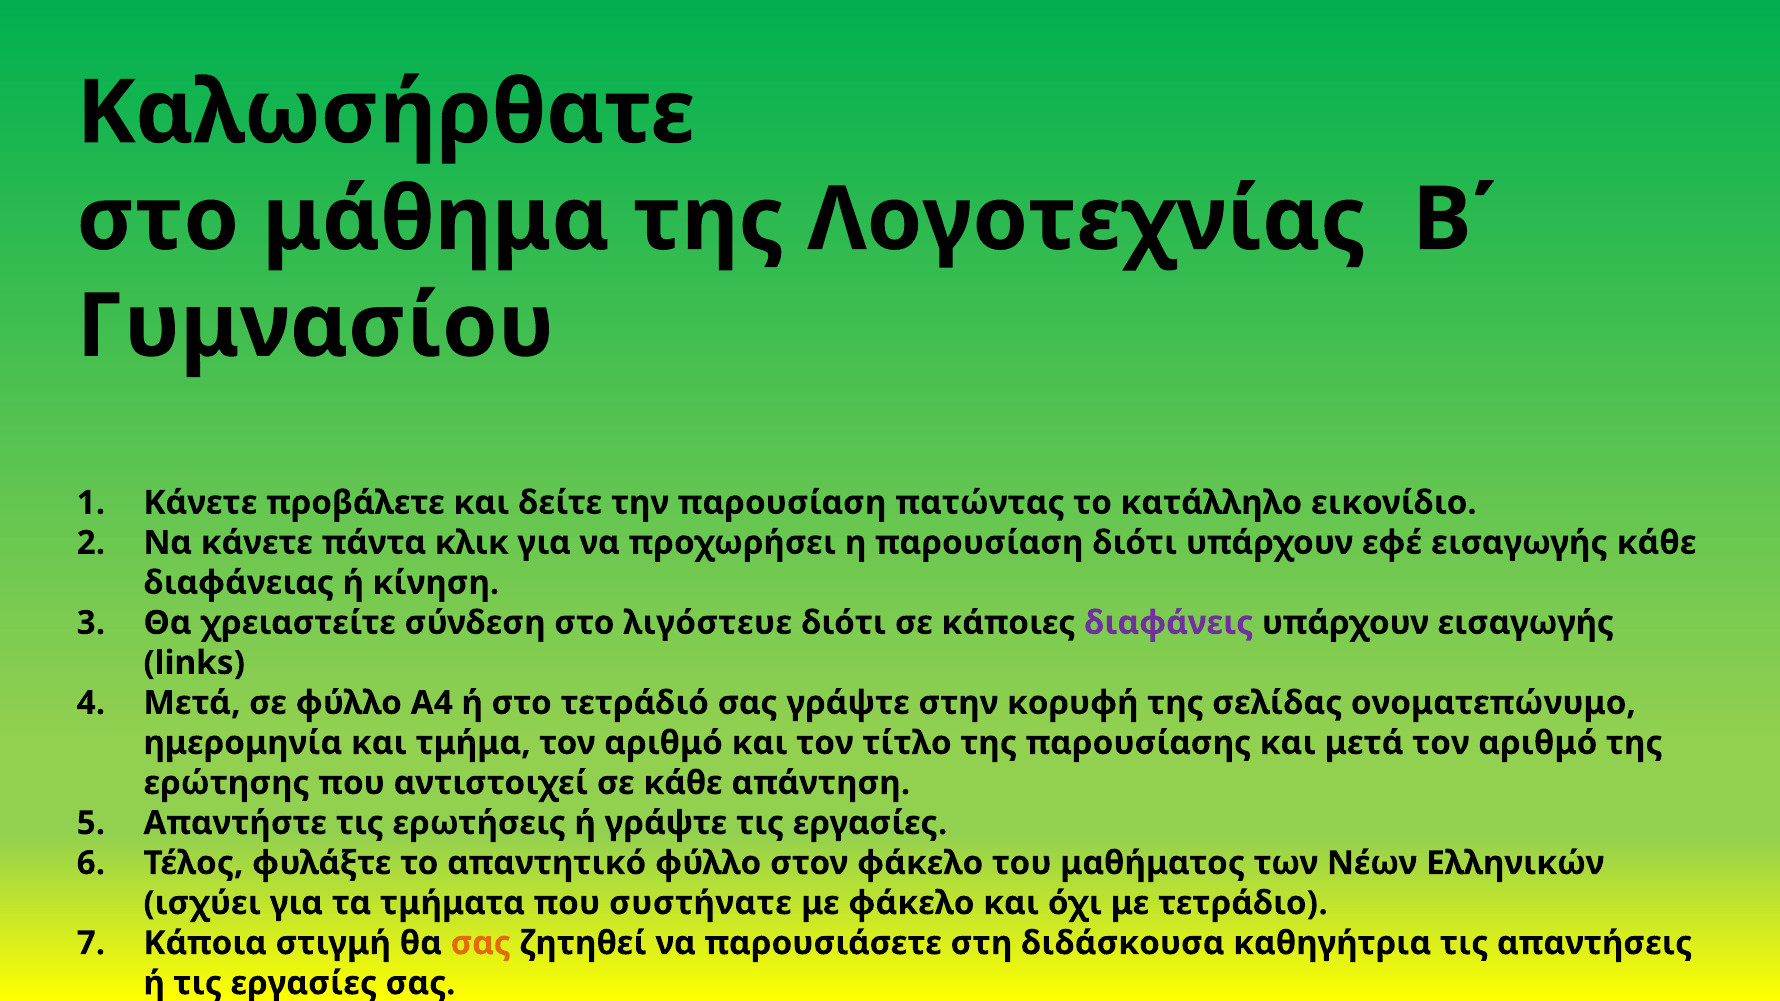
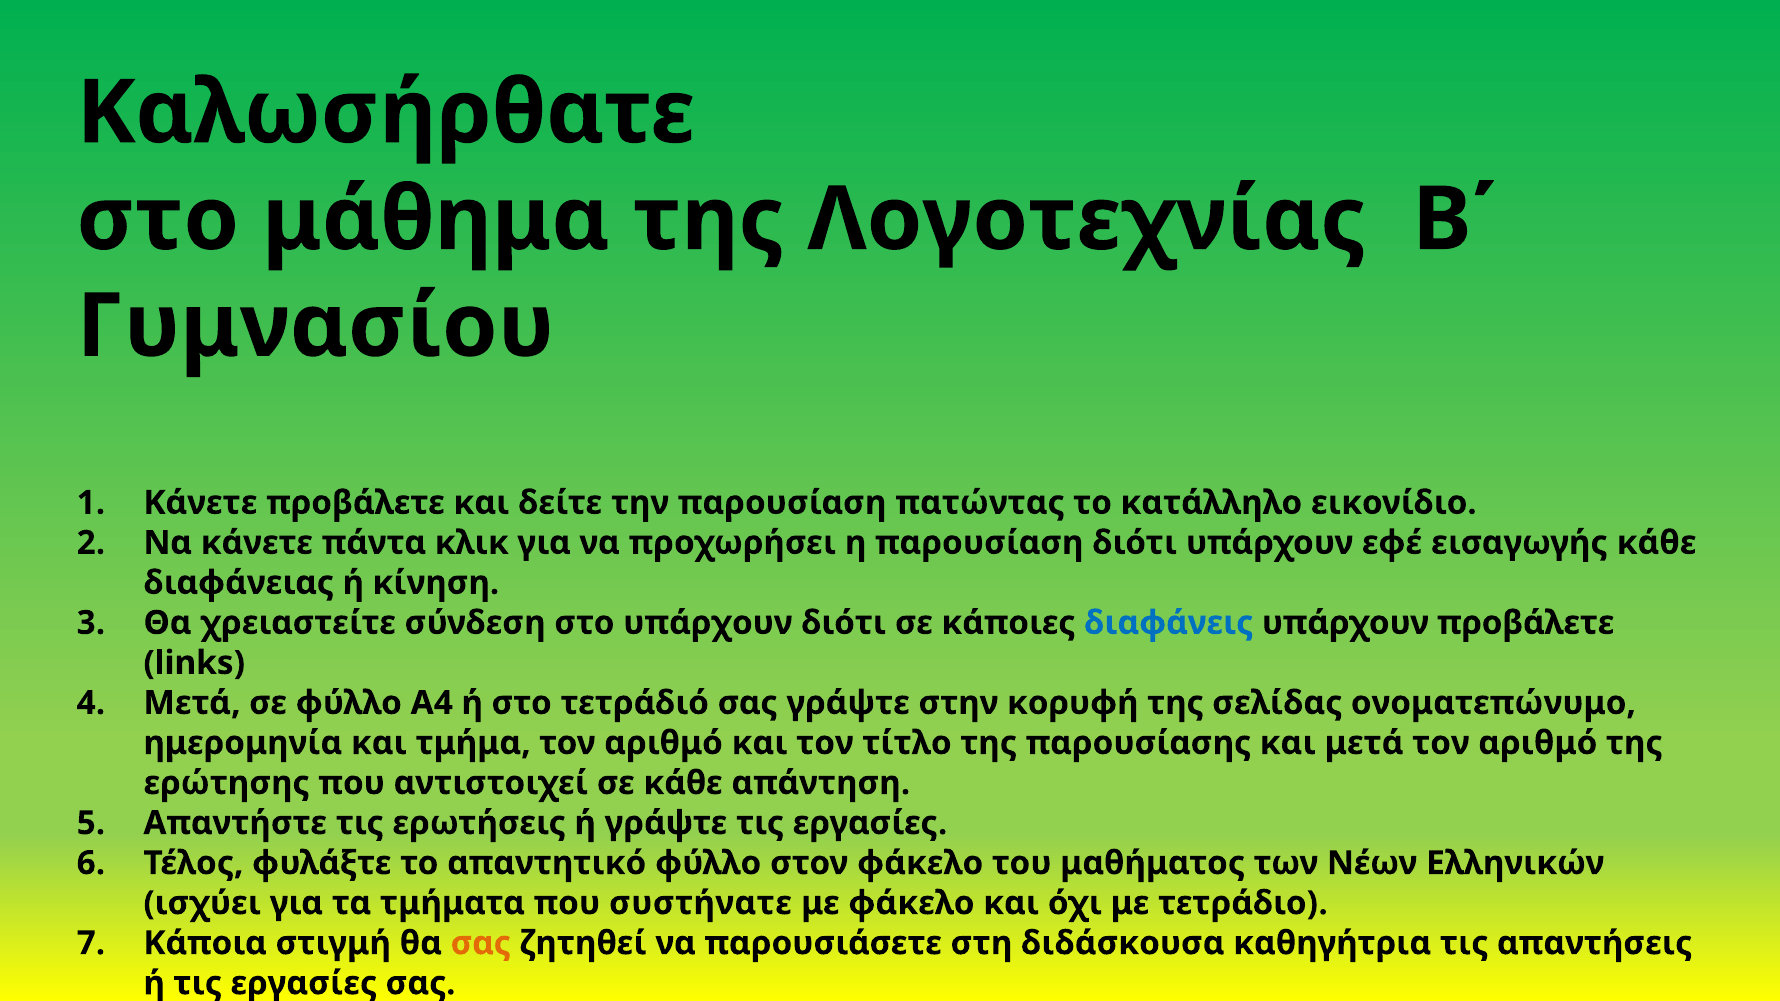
στο λιγόστευε: λιγόστευε -> υπάρχουν (708, 623)
διαφάνεις colour: purple -> blue (1169, 623)
υπάρχουν εισαγωγής: εισαγωγής -> προβάλετε (1526, 623)
